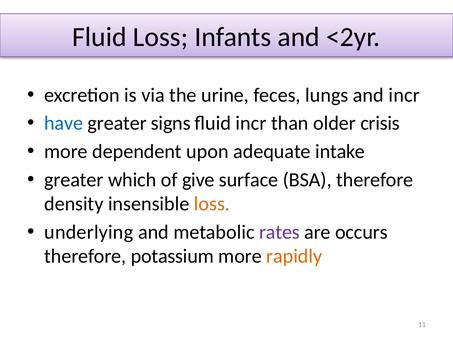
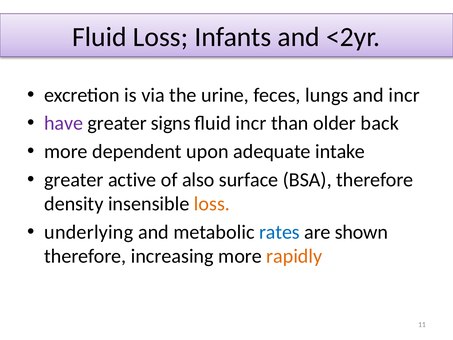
have colour: blue -> purple (64, 123)
crisis: crisis -> back (380, 123)
which: which -> active (132, 180)
give: give -> also (198, 180)
rates colour: purple -> blue (279, 232)
occurs: occurs -> shown (361, 232)
potassium: potassium -> increasing (172, 256)
